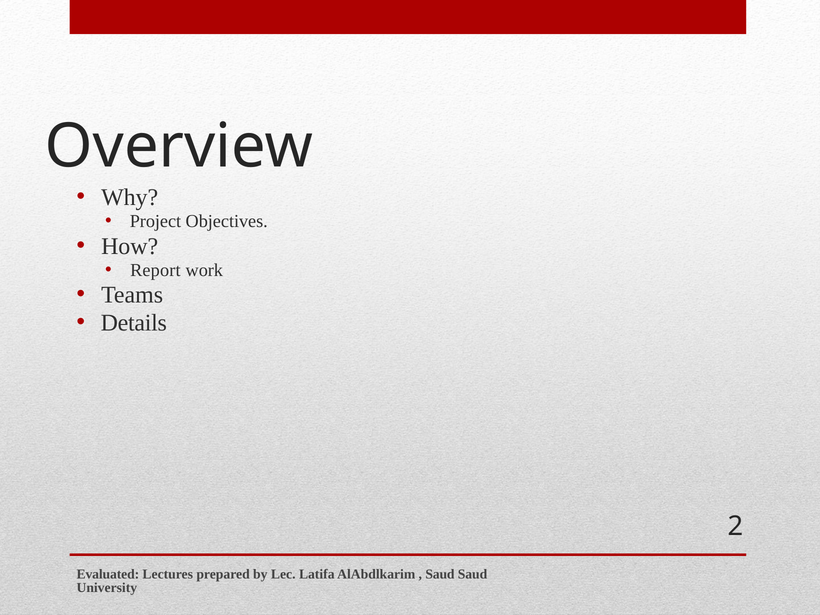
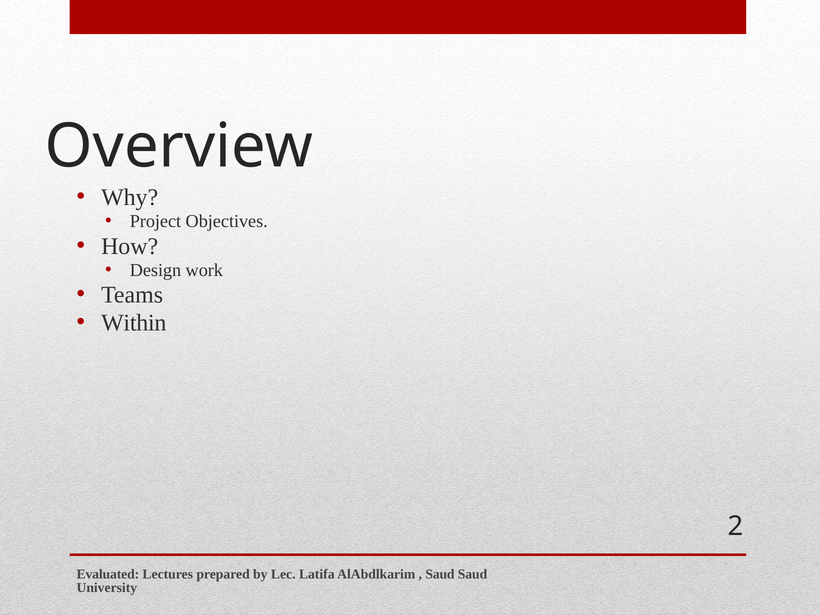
Report: Report -> Design (156, 270)
Details: Details -> Within (134, 323)
